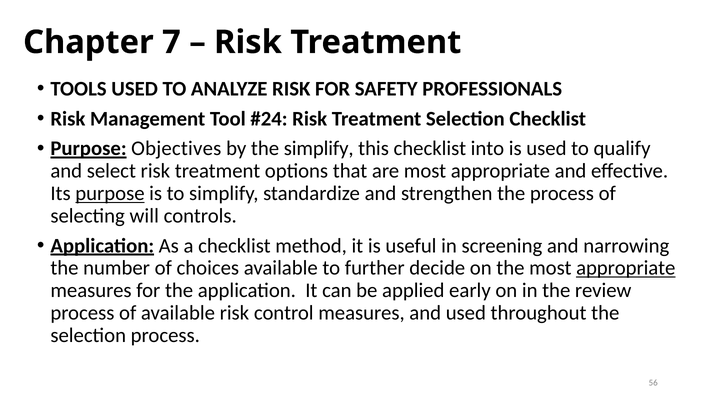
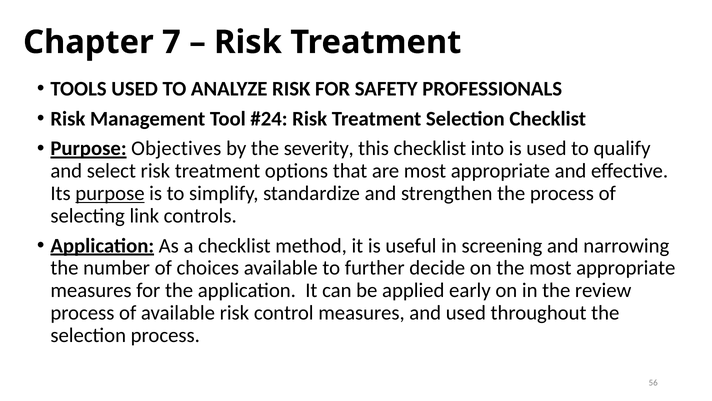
the simplify: simplify -> severity (319, 148)
will: will -> link (144, 216)
appropriate underline: present -> none (626, 268)
